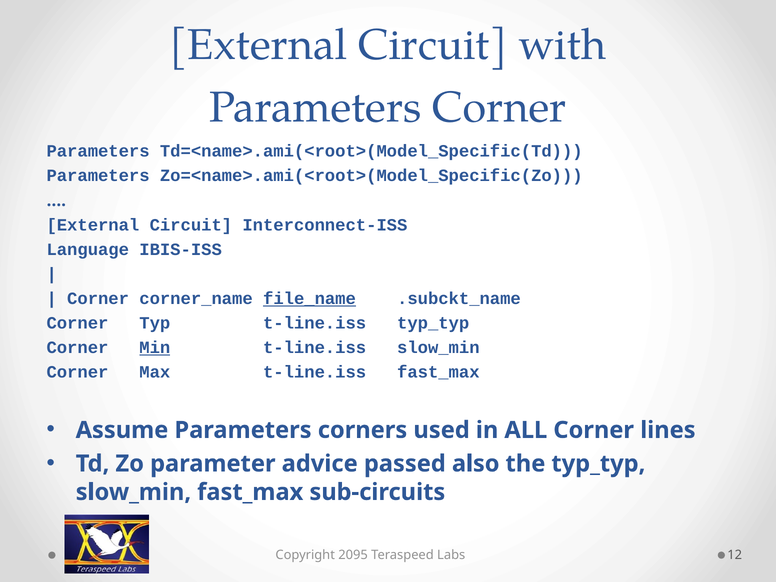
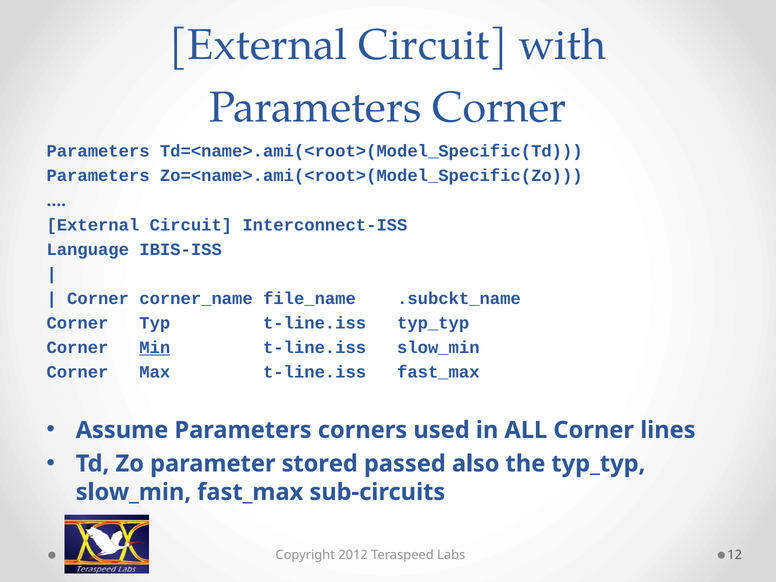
file_name underline: present -> none (309, 299)
advice: advice -> stored (320, 464)
2095: 2095 -> 2012 (353, 555)
